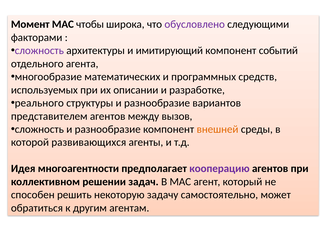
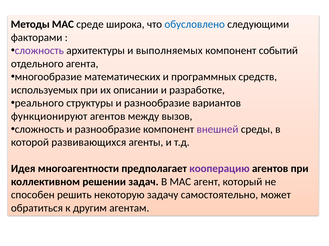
Момент: Момент -> Методы (30, 24)
чтобы: чтобы -> среде (90, 24)
обусловлено colour: purple -> blue (195, 24)
имитирующий: имитирующий -> выполняемых (169, 51)
представителем: представителем -> функционируют (49, 117)
внешней colour: orange -> purple (218, 130)
